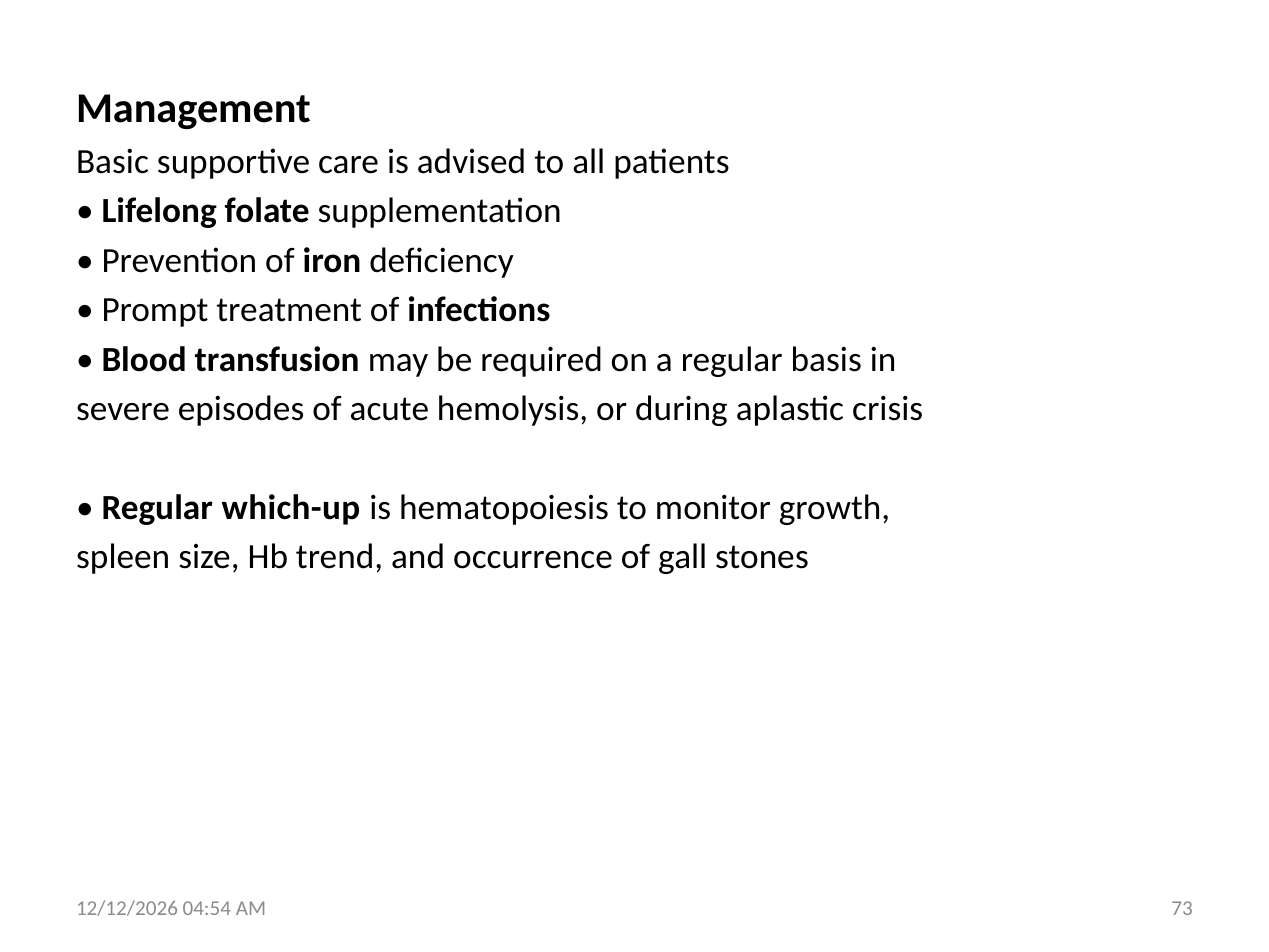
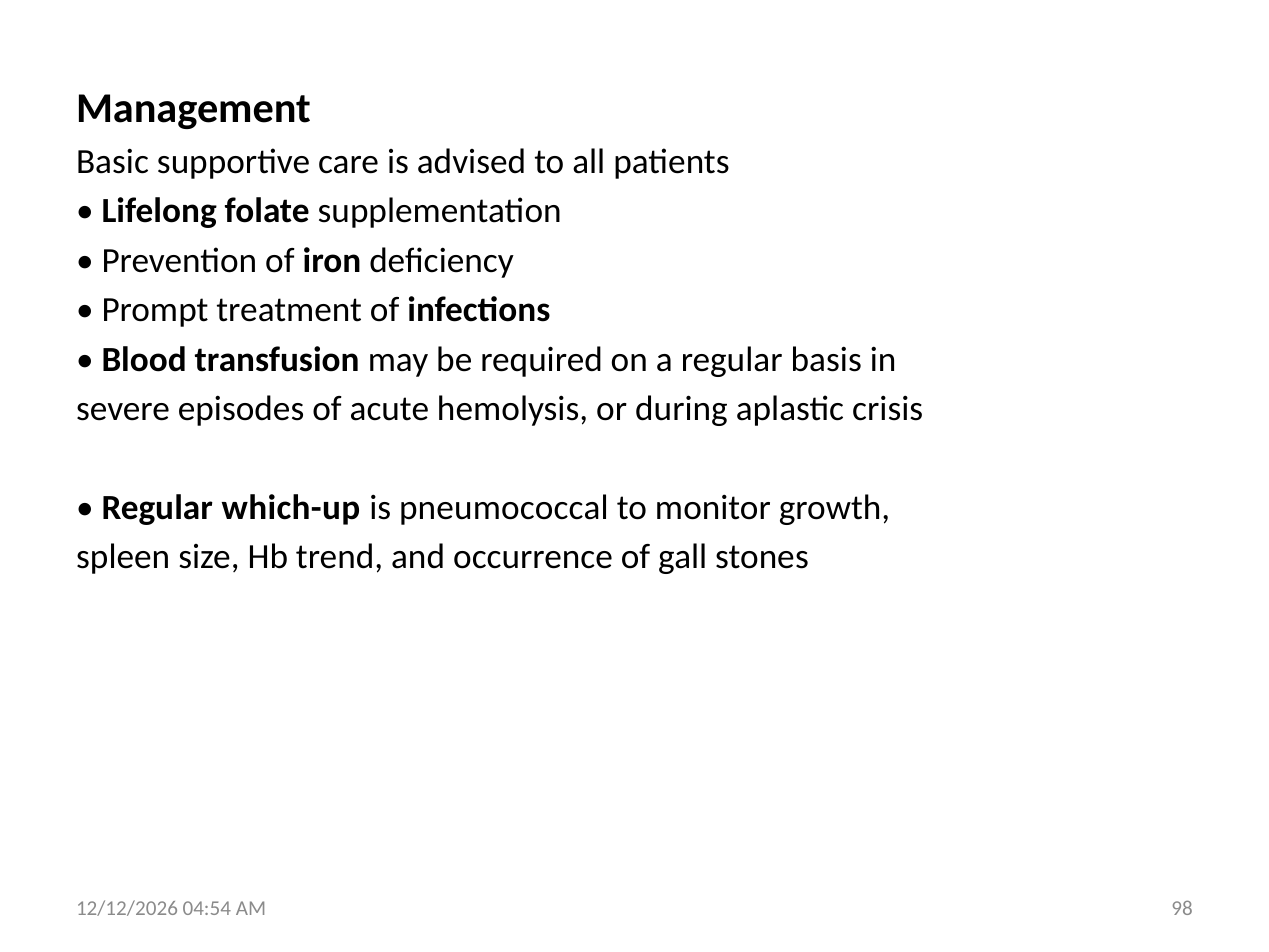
hematopoiesis: hematopoiesis -> pneumococcal (504, 508)
73: 73 -> 98 (1182, 909)
